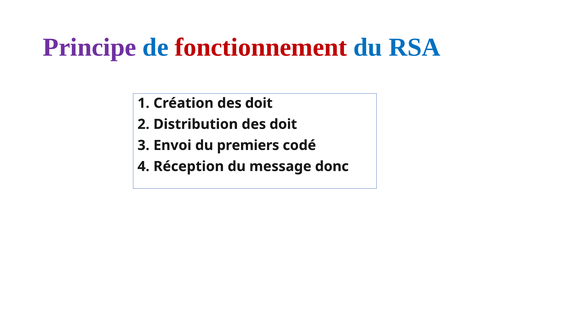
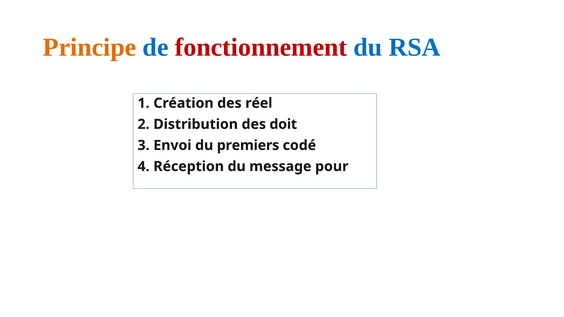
Principe colour: purple -> orange (90, 47)
Création des doit: doit -> réel (259, 103)
donc: donc -> pour (332, 167)
